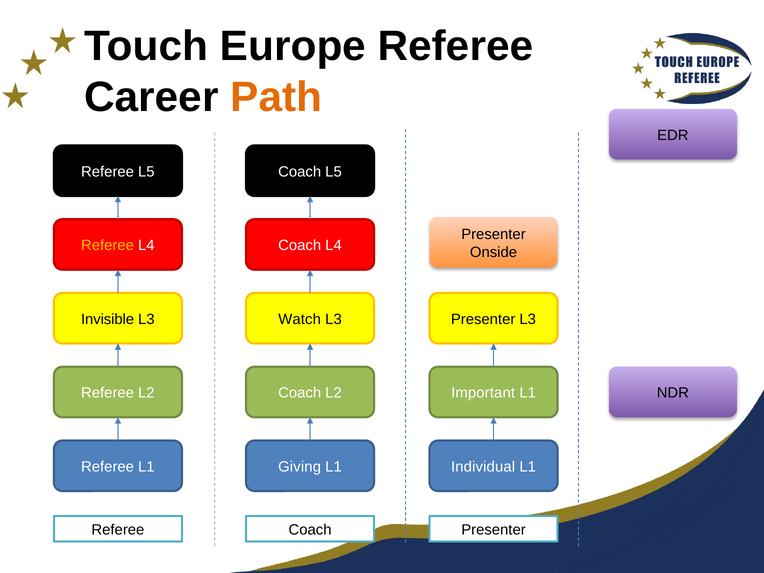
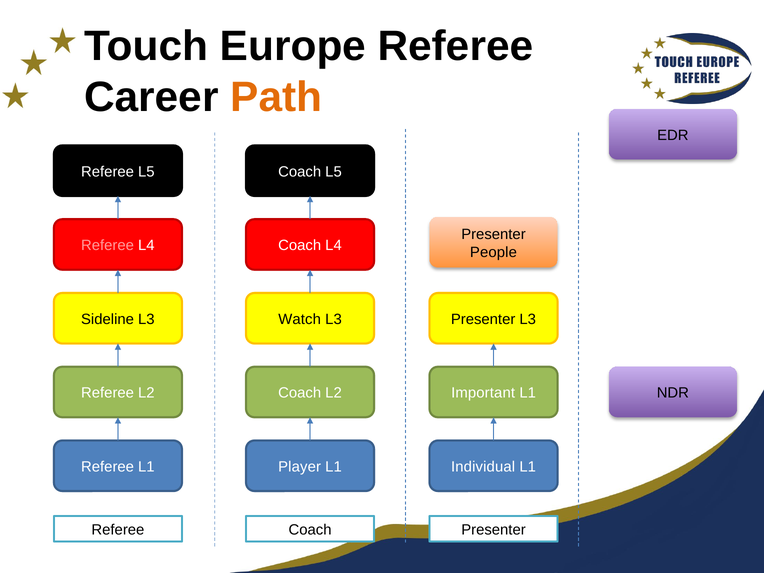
Referee colour: yellow -> pink (108, 245)
Onside: Onside -> People (493, 252)
Invisible: Invisible -> Sideline (108, 319)
Giving: Giving -> Player (300, 467)
